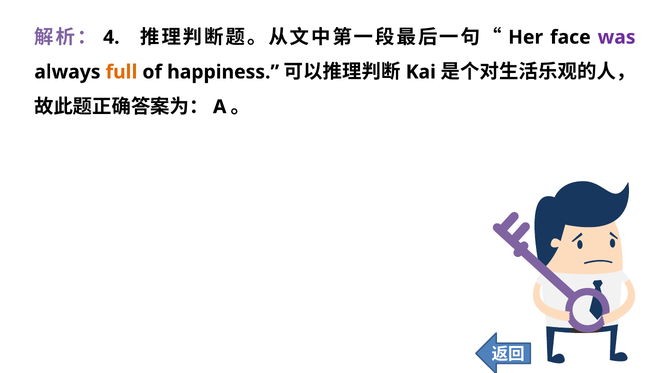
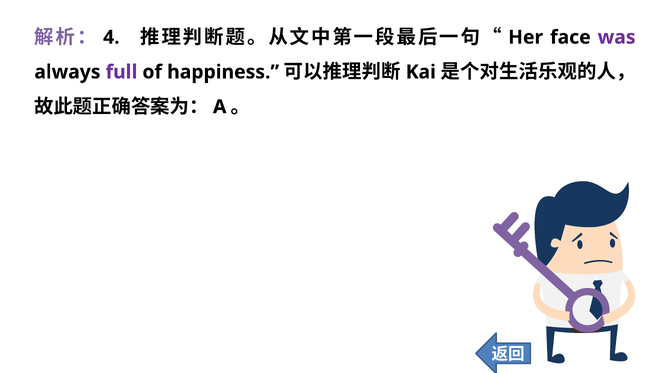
full colour: orange -> purple (121, 72)
